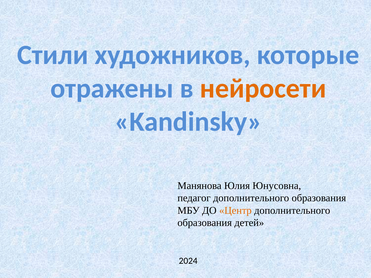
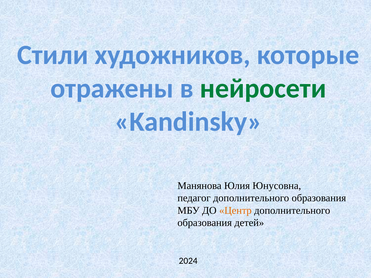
нейросети colour: orange -> green (263, 88)
